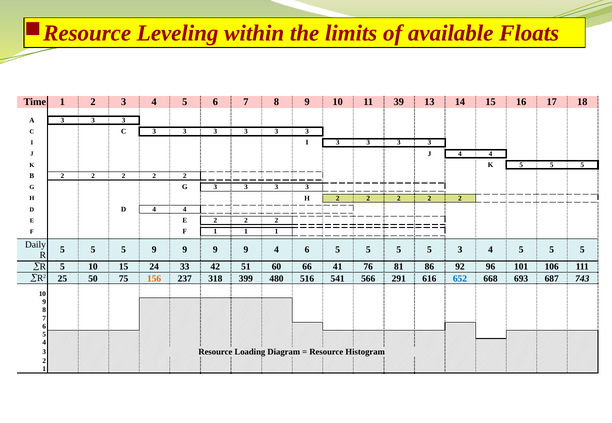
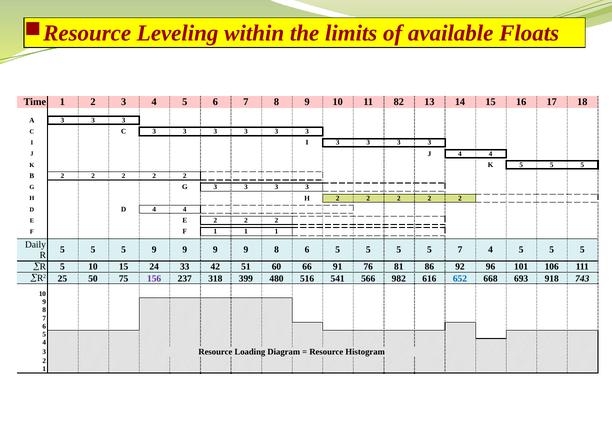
39: 39 -> 82 (399, 102)
9 9 4: 4 -> 8 (276, 250)
5 3: 3 -> 7 (460, 250)
41: 41 -> 91 (338, 267)
156 colour: orange -> purple (154, 279)
291: 291 -> 982 (399, 279)
687: 687 -> 918 (552, 279)
